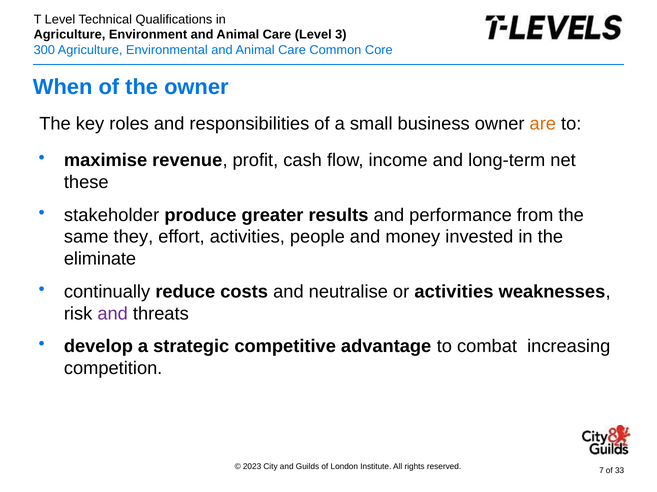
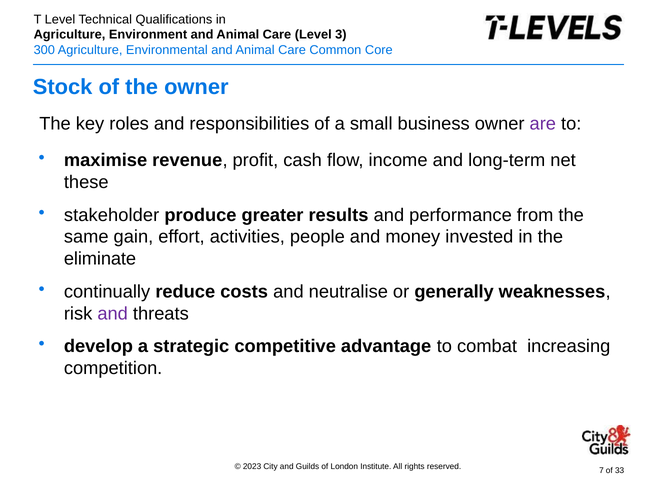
When: When -> Stock (63, 87)
are colour: orange -> purple (543, 124)
they: they -> gain (133, 237)
or activities: activities -> generally (454, 292)
